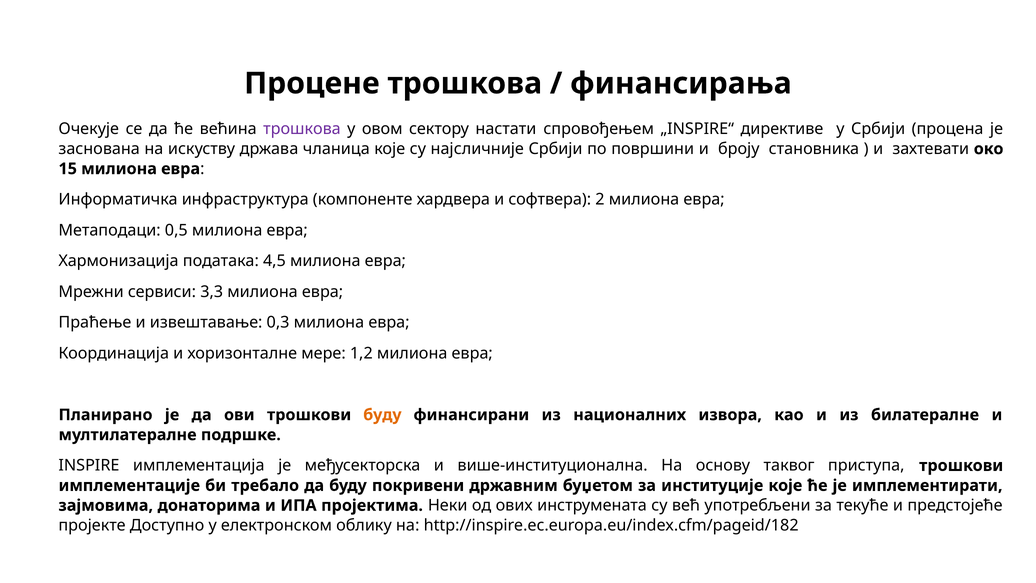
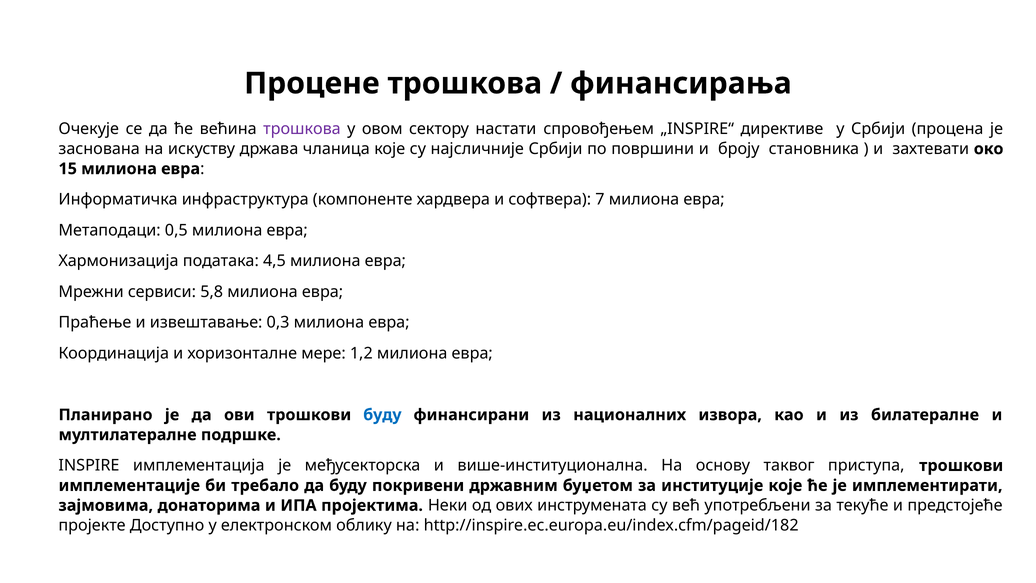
2: 2 -> 7 (600, 199)
3,3: 3,3 -> 5,8 (212, 292)
буду colour: orange -> blue (382, 415)
